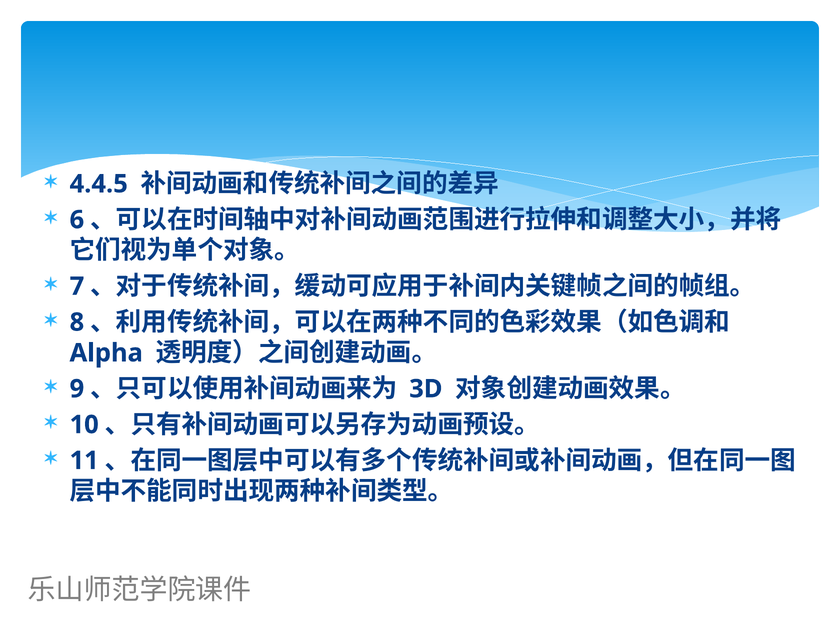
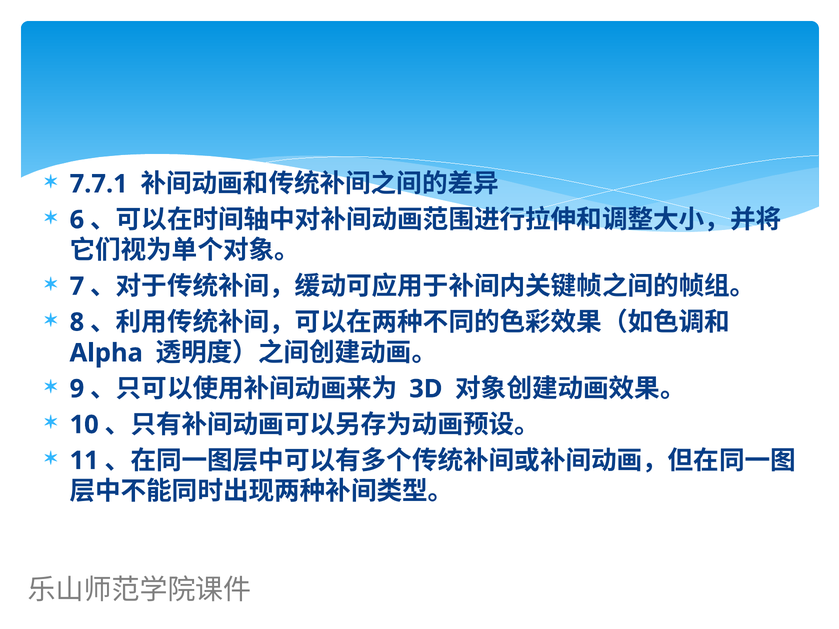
4.4.5: 4.4.5 -> 7.7.1 (99, 184)
